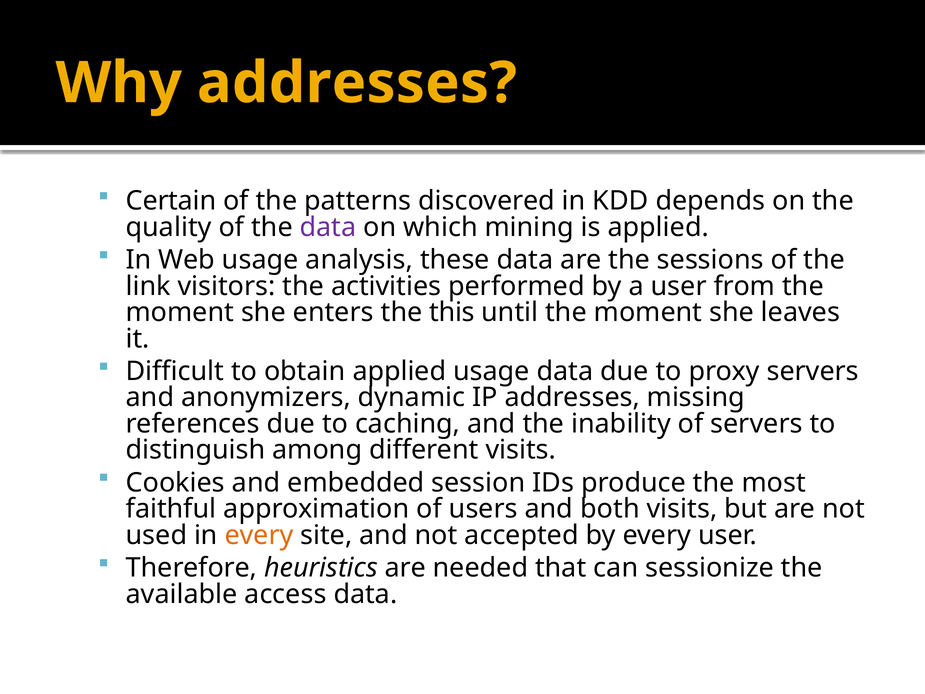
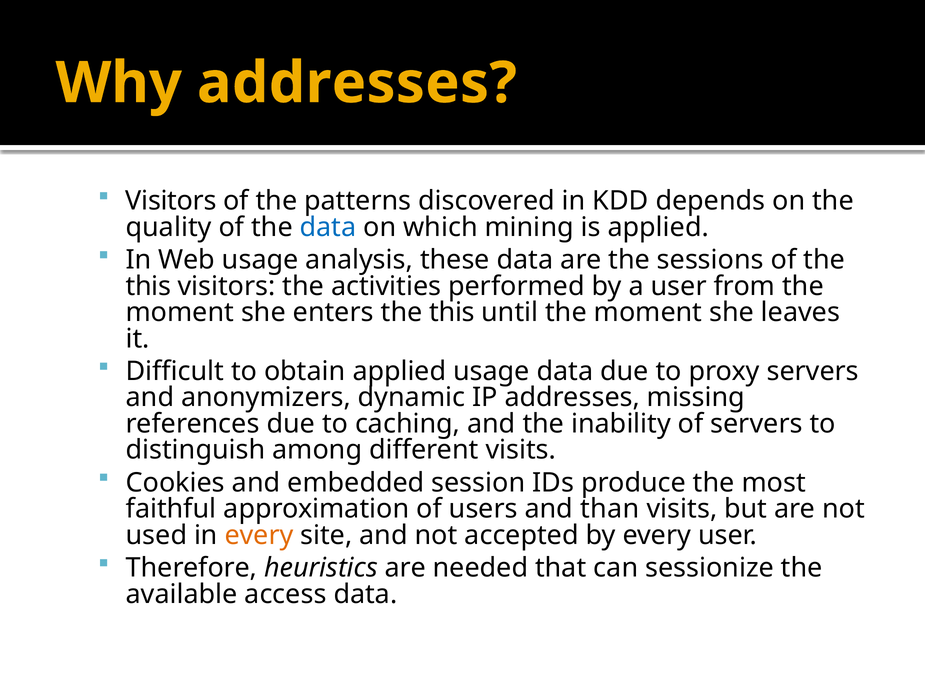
Certain: Certain -> Visitors (171, 201)
data colour: purple -> blue (328, 227)
link: link -> this (148, 286)
both: both -> than (610, 509)
